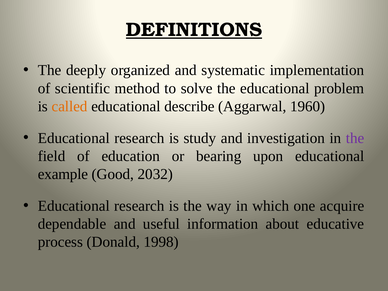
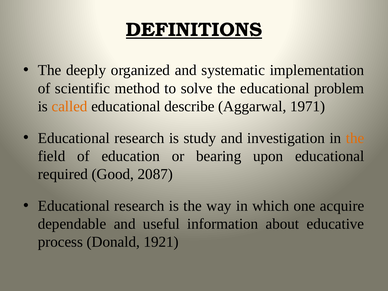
1960: 1960 -> 1971 (308, 106)
the colour: purple -> orange (355, 138)
example: example -> required (63, 174)
2032: 2032 -> 2087 (155, 174)
1998: 1998 -> 1921 (161, 242)
